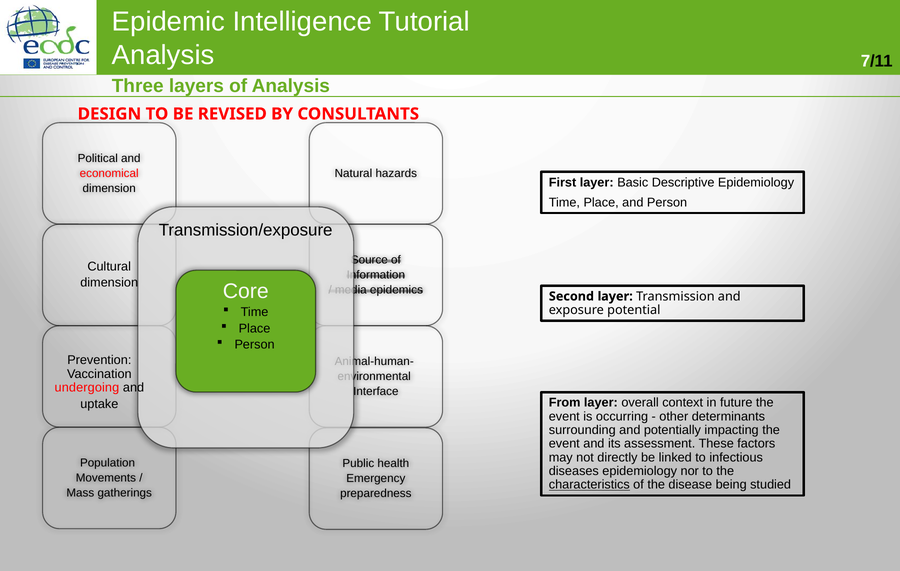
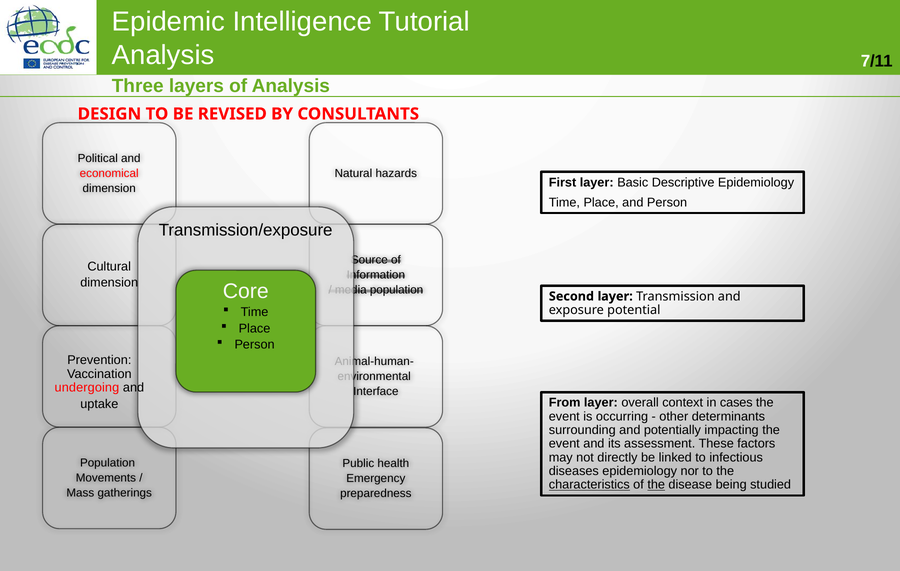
epidemics: epidemics -> population (397, 290)
future: future -> cases (736, 403)
the underline: none -> present (656, 485)
